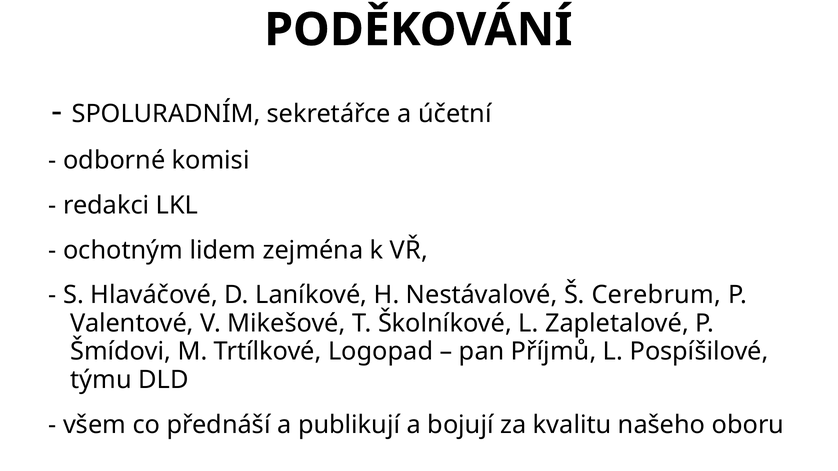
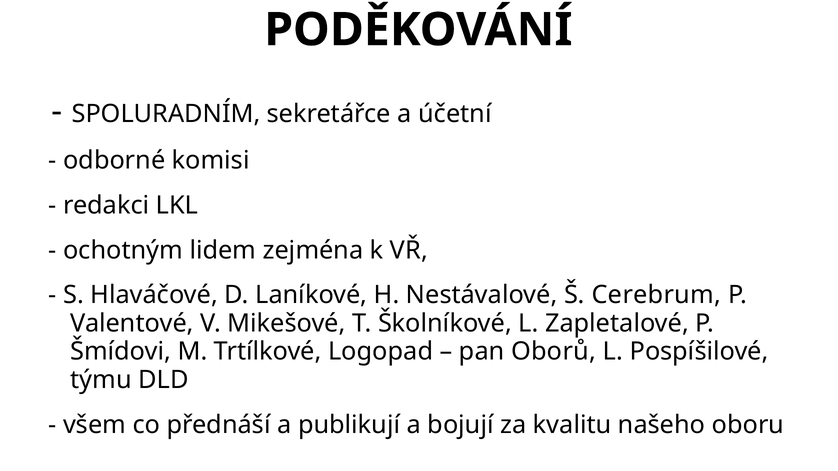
Příjmů: Příjmů -> Oborů (554, 352)
